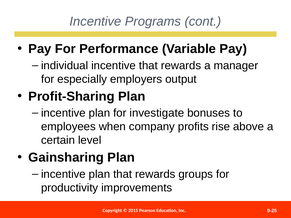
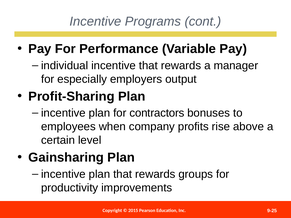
investigate: investigate -> contractors (157, 113)
